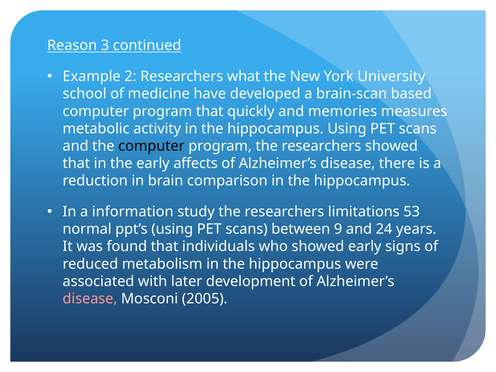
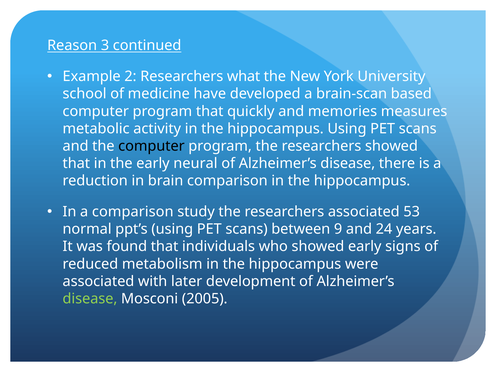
affects: affects -> neural (195, 163)
a information: information -> comparison (133, 212)
researchers limitations: limitations -> associated (364, 212)
disease colour: pink -> light green (90, 299)
